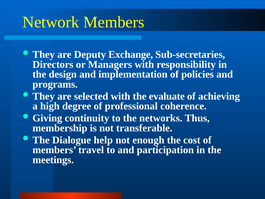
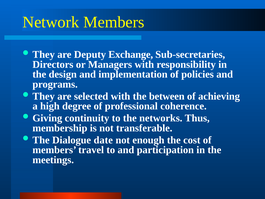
evaluate: evaluate -> between (167, 96)
help: help -> date (103, 140)
